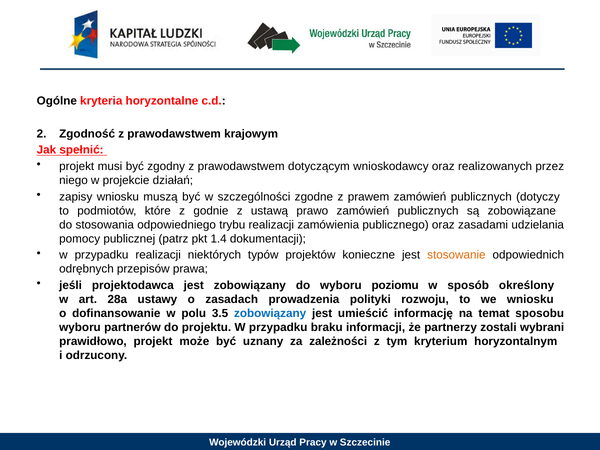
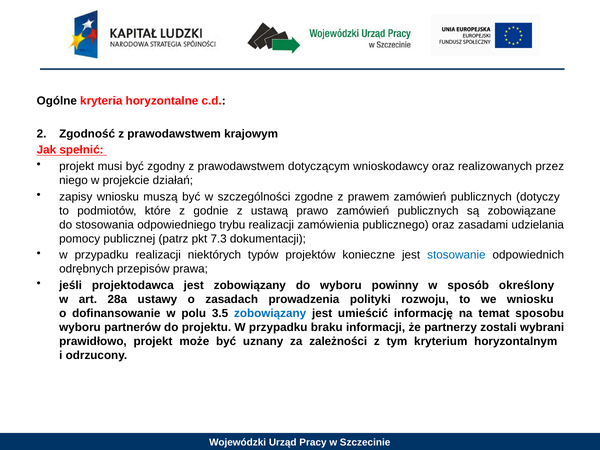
1.4: 1.4 -> 7.3 (219, 239)
stosowanie colour: orange -> blue (456, 255)
poziomu: poziomu -> powinny (395, 285)
